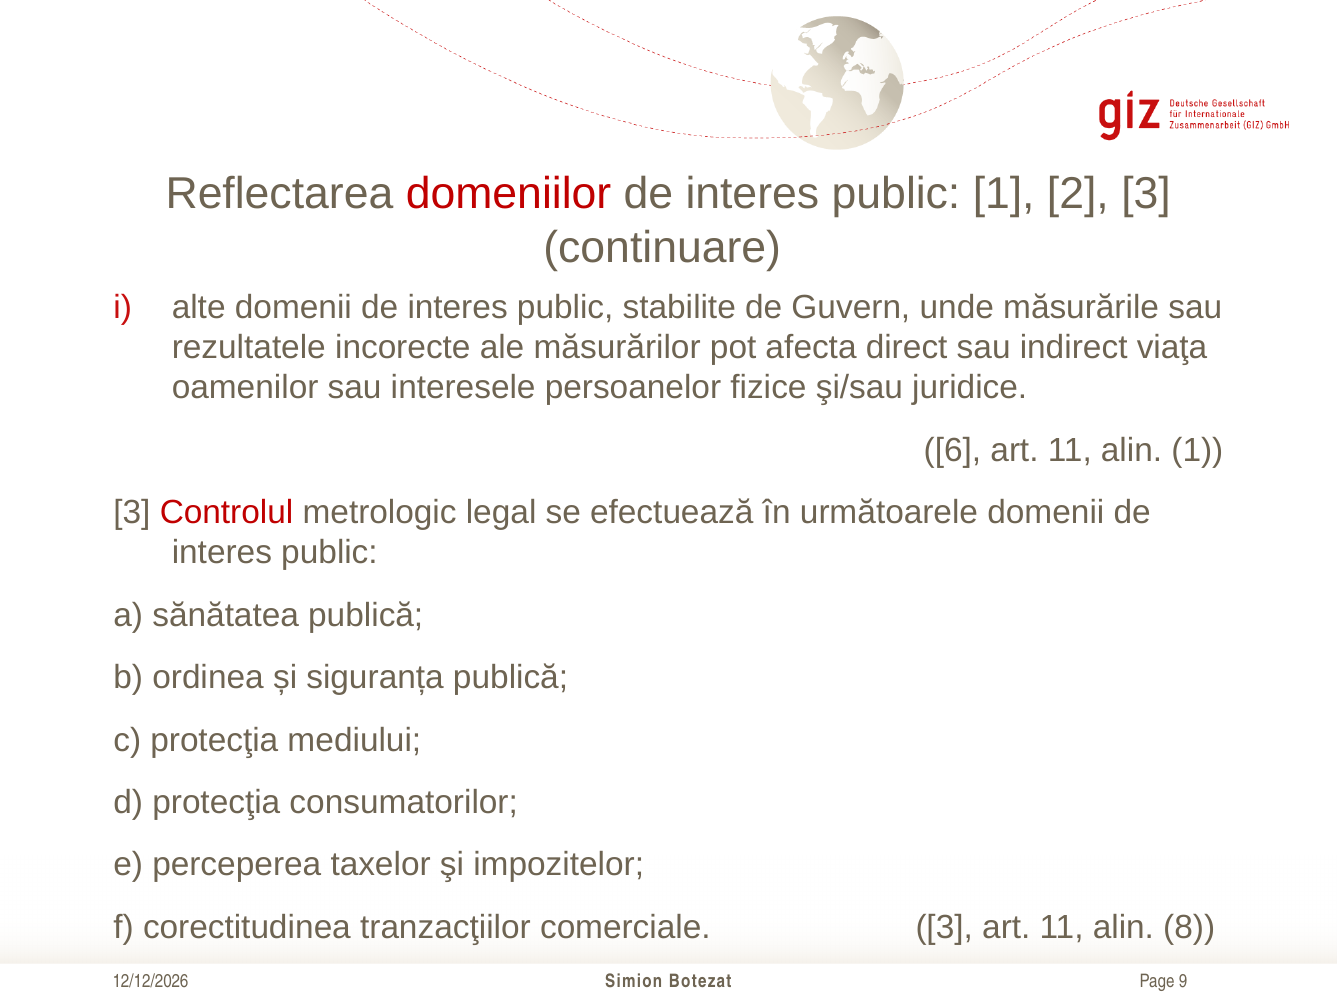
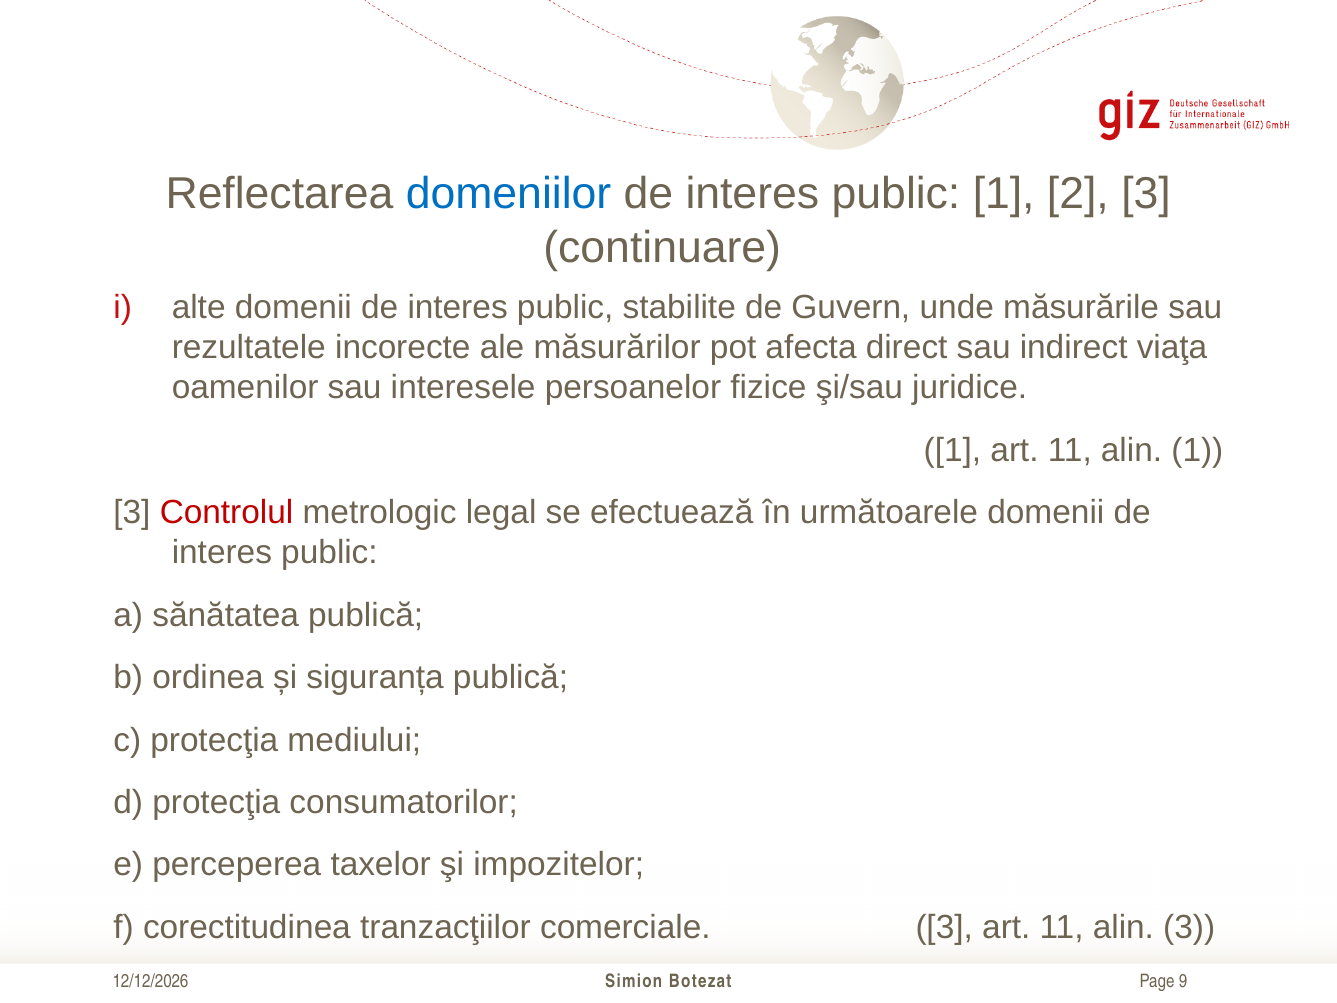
domeniilor colour: red -> blue (509, 194)
6: 6 -> 1 (952, 450)
alin 8: 8 -> 3 (1189, 927)
